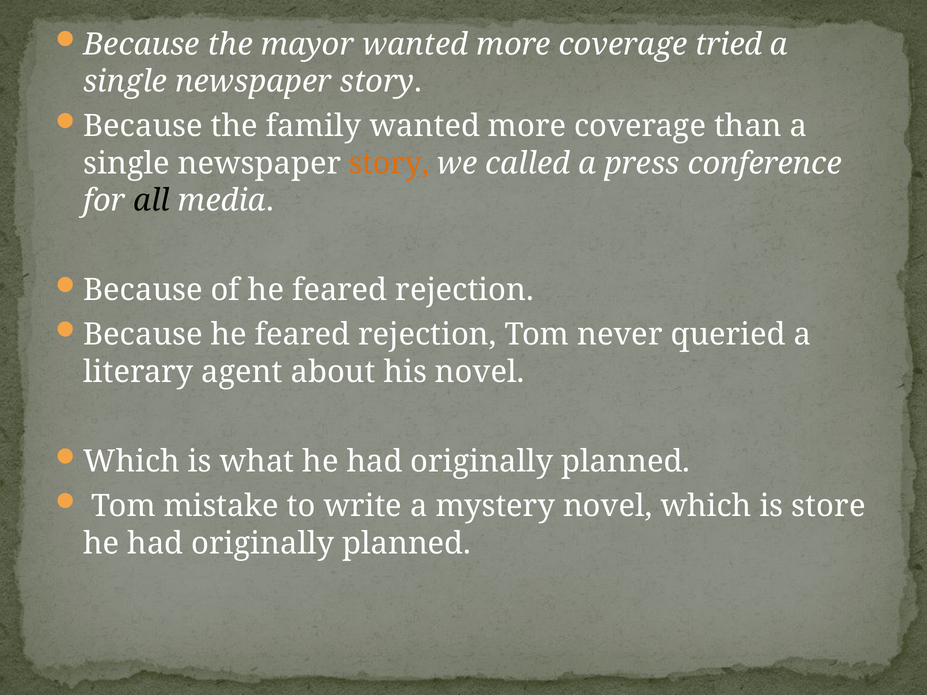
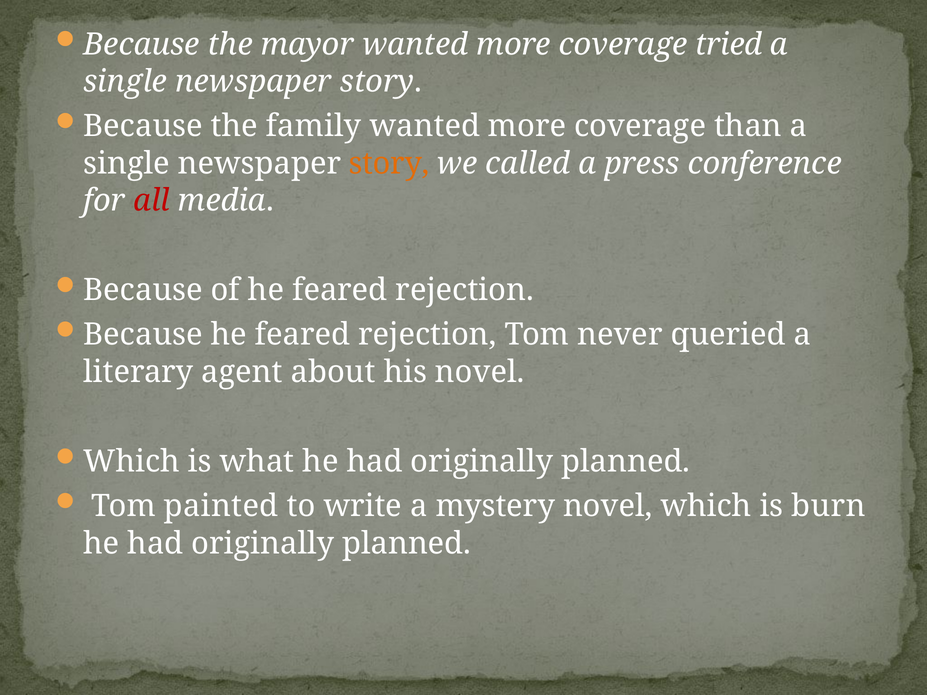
all colour: black -> red (152, 200)
mistake: mistake -> painted (221, 506)
store: store -> burn (828, 506)
